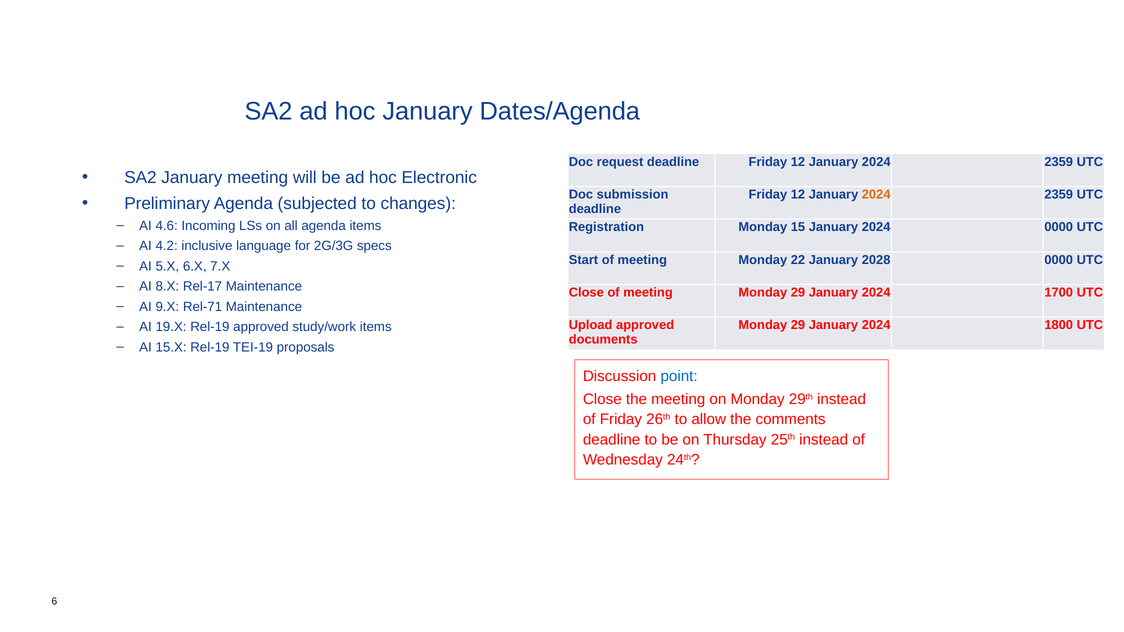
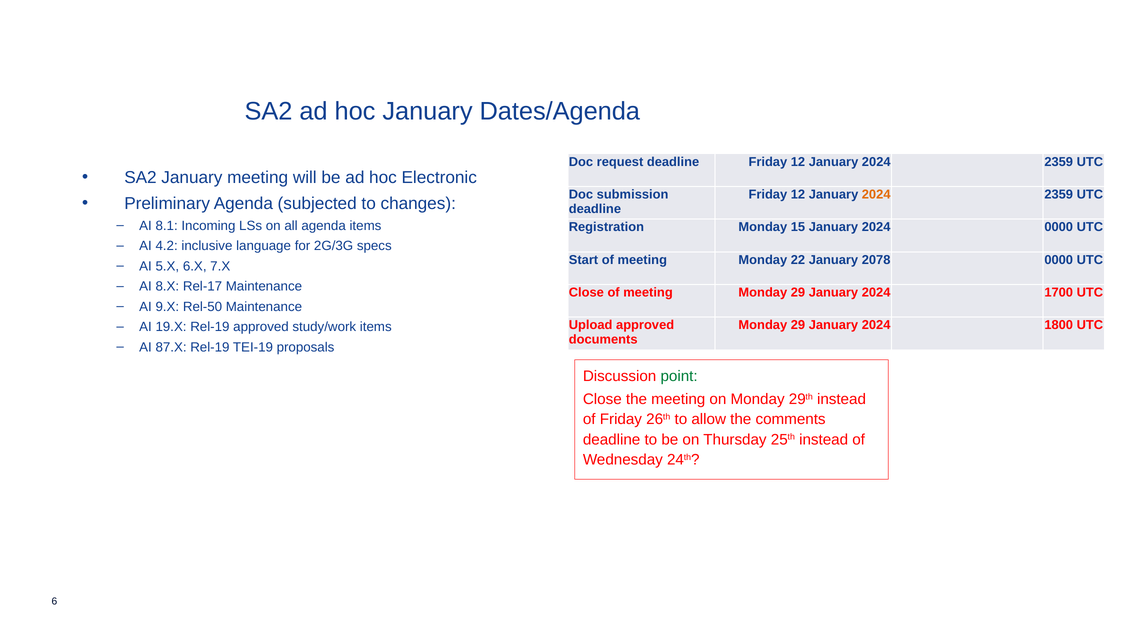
4.6: 4.6 -> 8.1 (167, 226)
2028: 2028 -> 2078 (876, 260)
Rel-71: Rel-71 -> Rel-50 (203, 307)
15.X: 15.X -> 87.X (171, 347)
point colour: blue -> green (679, 376)
